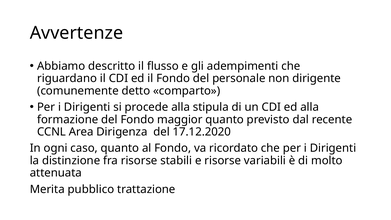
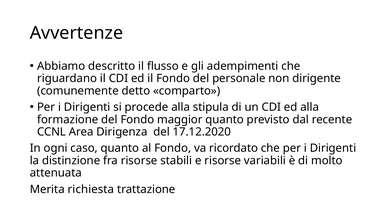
pubblico: pubblico -> richiesta (91, 189)
